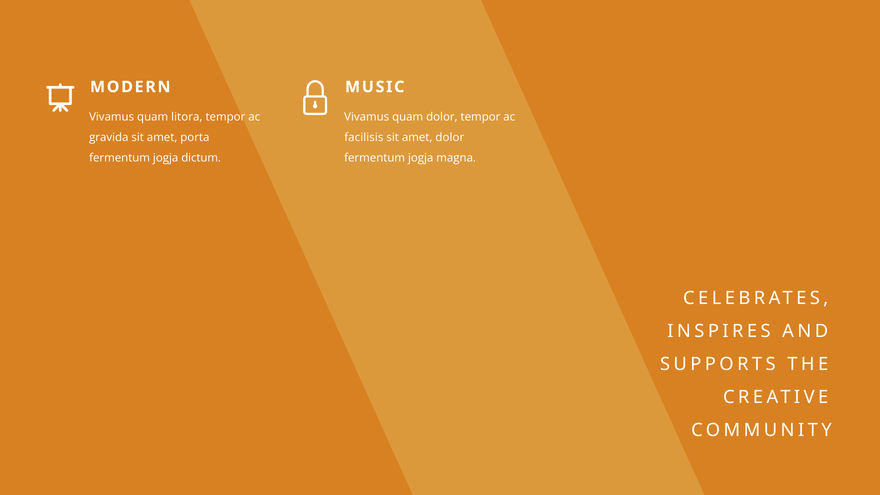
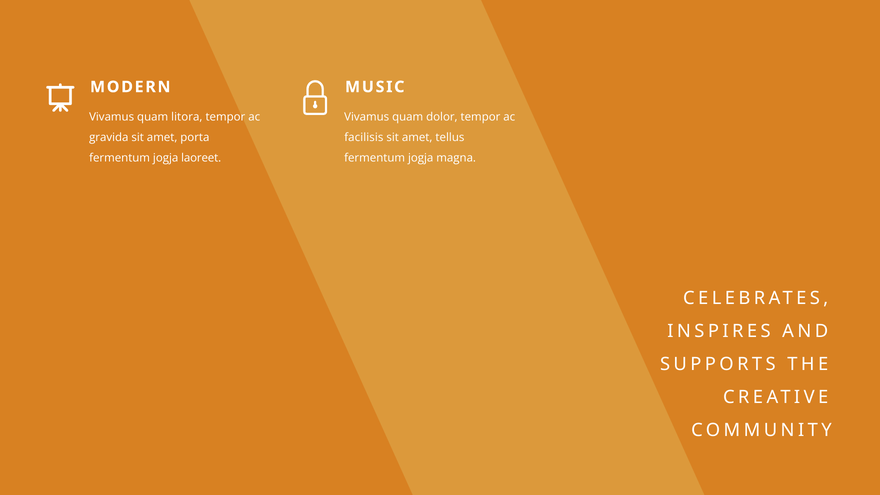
amet dolor: dolor -> tellus (450, 137)
dictum: dictum -> laoreet (201, 158)
